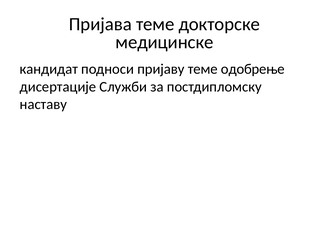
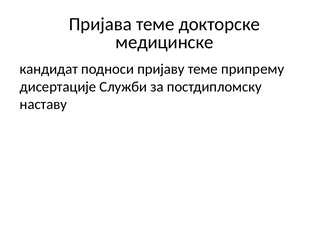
одобрење: одобрење -> припрему (253, 69)
